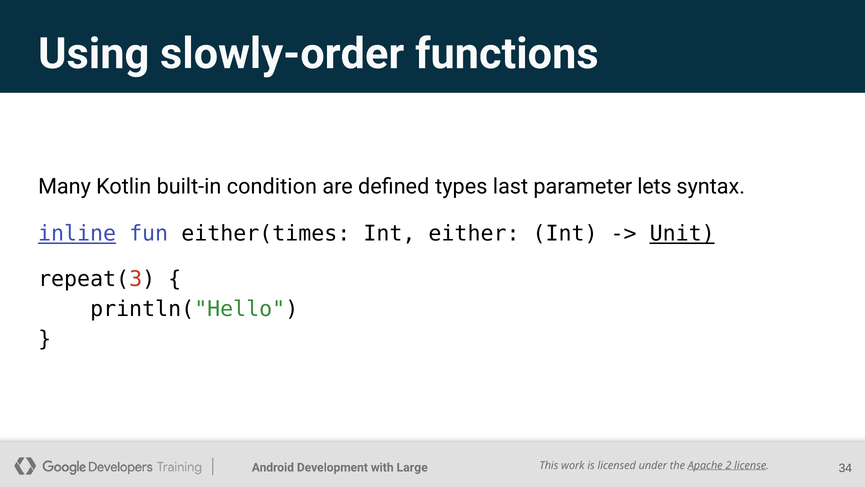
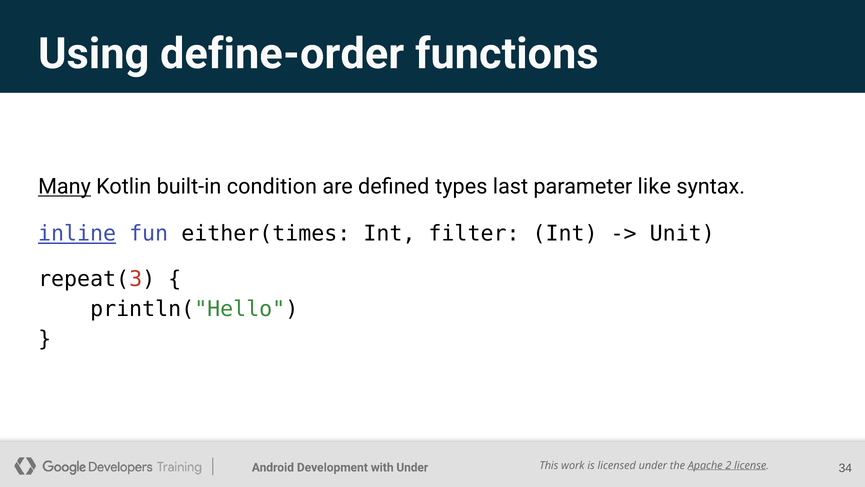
slowly-order: slowly-order -> define-order (282, 54)
Many underline: none -> present (65, 187)
lets: lets -> like (654, 187)
either: either -> filter (474, 234)
Unit underline: present -> none (682, 234)
Large: Large -> Under (412, 467)
